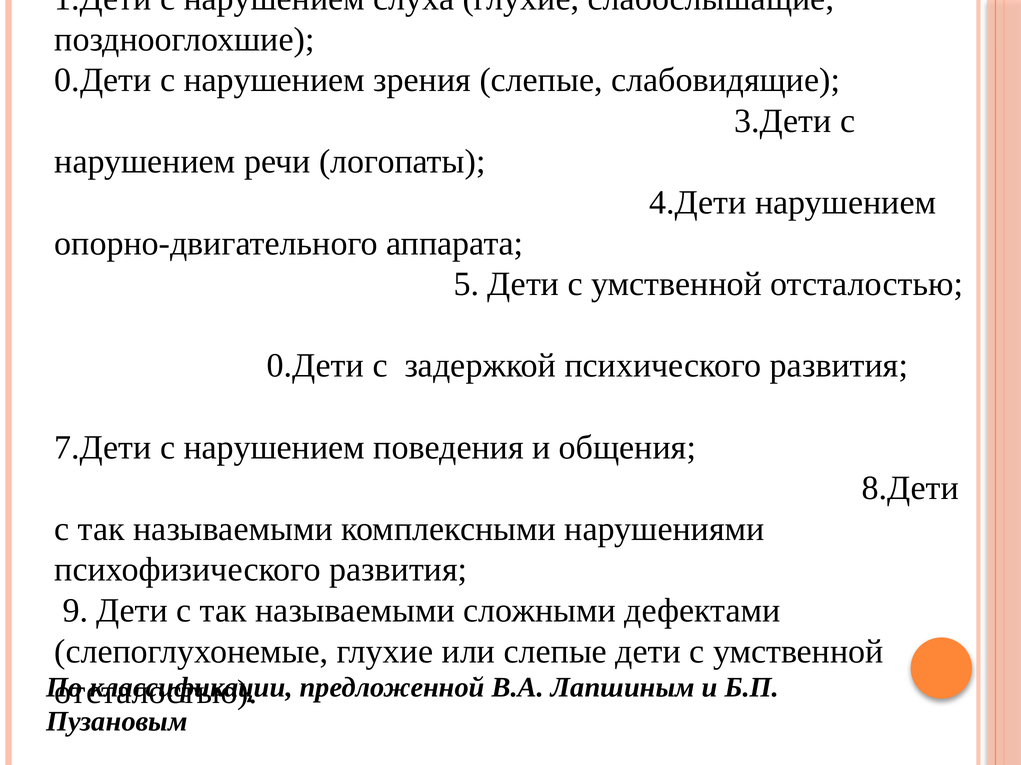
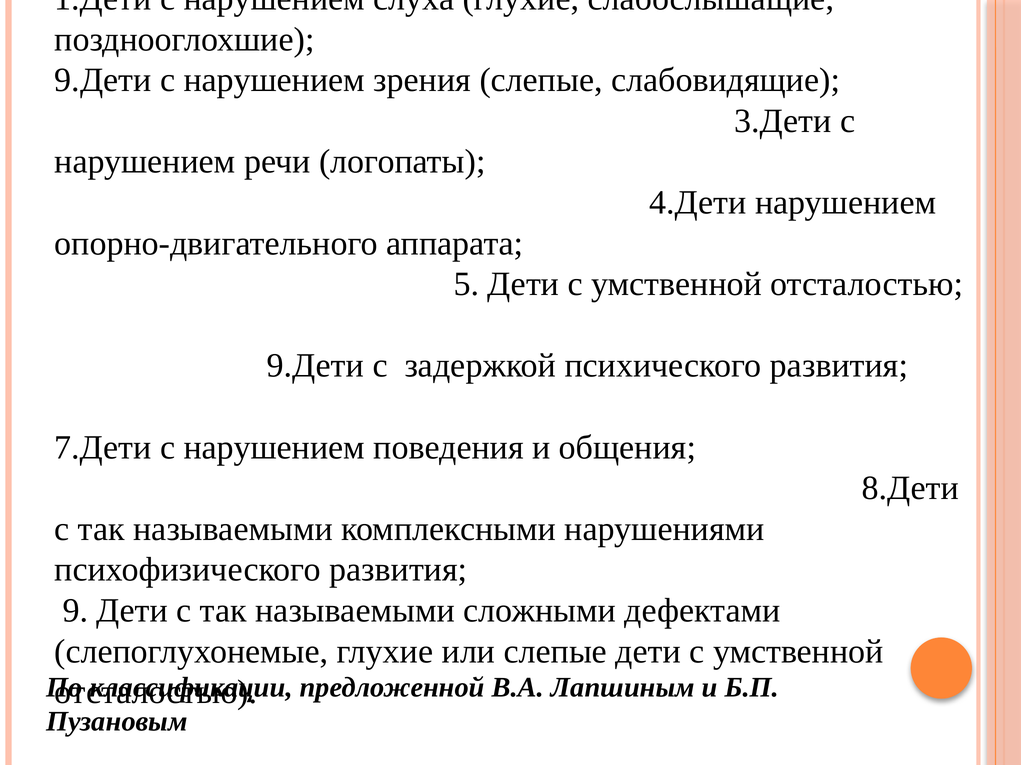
0.Дети: 0.Дети -> 9.Дети (103, 80)
0.Дети: 0.Дети -> 9.Дети (315, 366)
